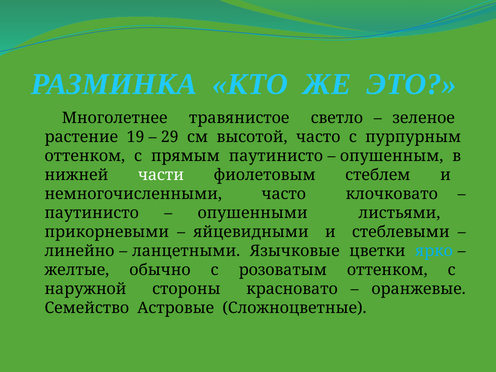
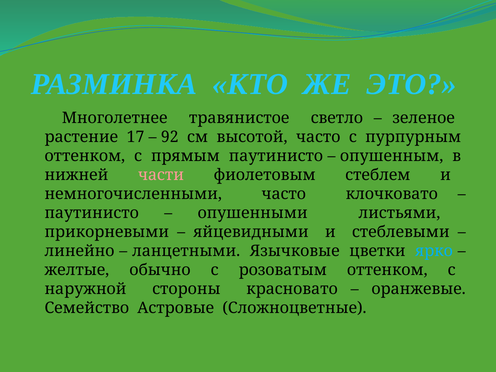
19: 19 -> 17 (136, 137)
29: 29 -> 92 (170, 137)
части colour: white -> pink (161, 175)
